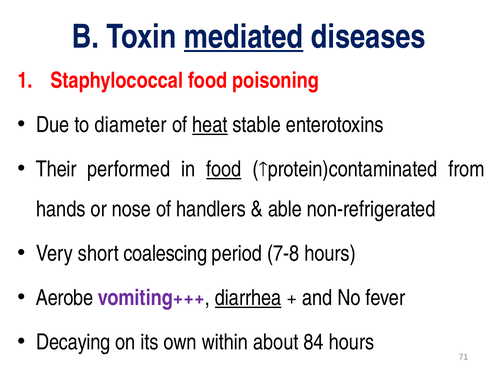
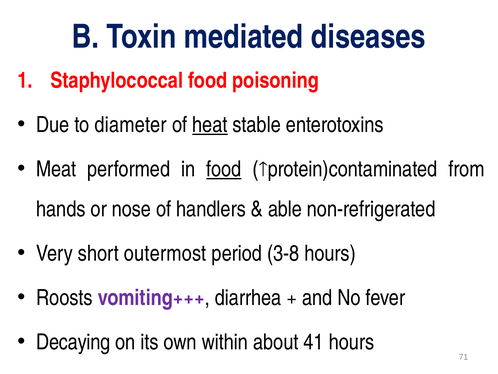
mediated underline: present -> none (244, 37)
Their: Their -> Meat (56, 169)
coalescing: coalescing -> outermost (165, 253)
7-8: 7-8 -> 3-8 (283, 253)
Aerobe: Aerobe -> Roosts (64, 297)
diarrhea underline: present -> none (248, 297)
84: 84 -> 41 (314, 342)
